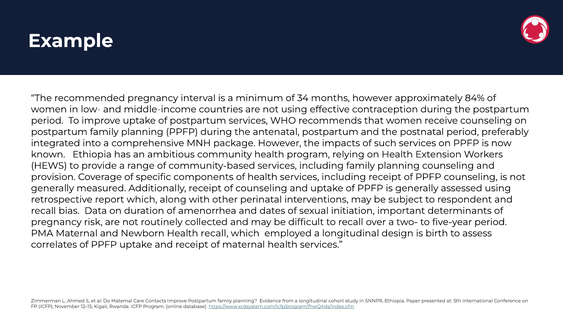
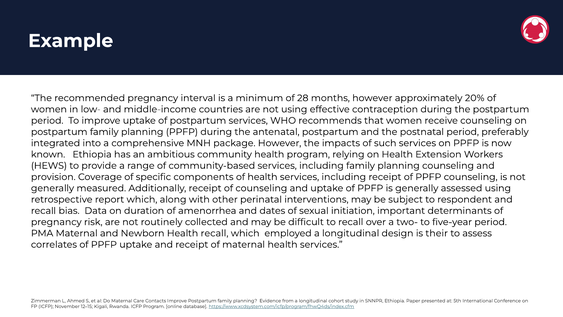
34: 34 -> 28 (303, 98)
84%: 84% -> 20% (475, 98)
birth: birth -> their (437, 233)
